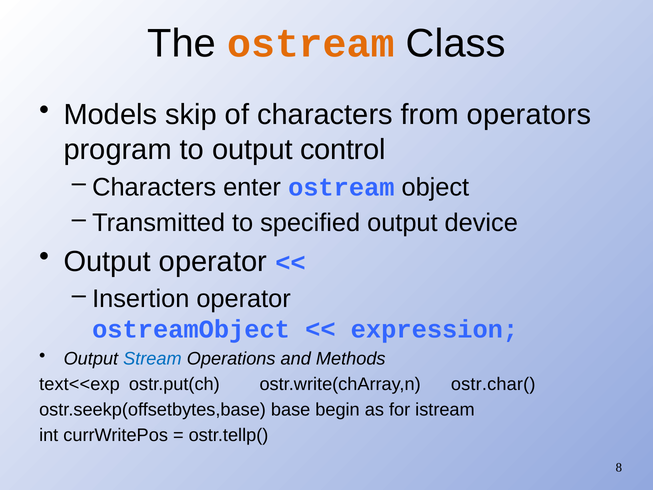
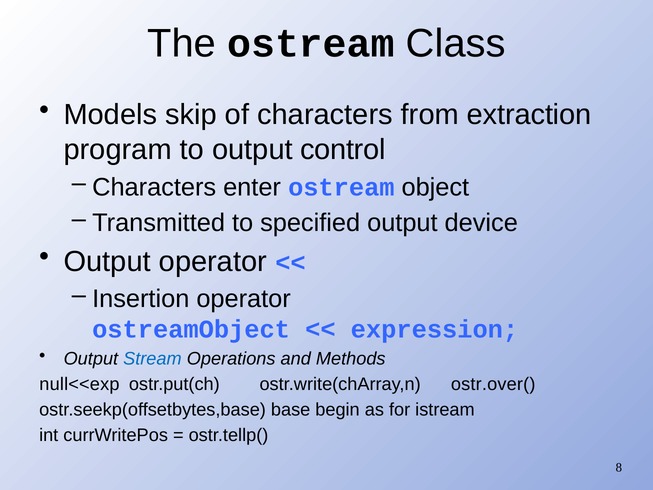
ostream colour: orange -> black (311, 44)
operators: operators -> extraction (529, 115)
text<<exp: text<<exp -> null<<exp (79, 384)
ostr.char(: ostr.char( -> ostr.over( (493, 384)
